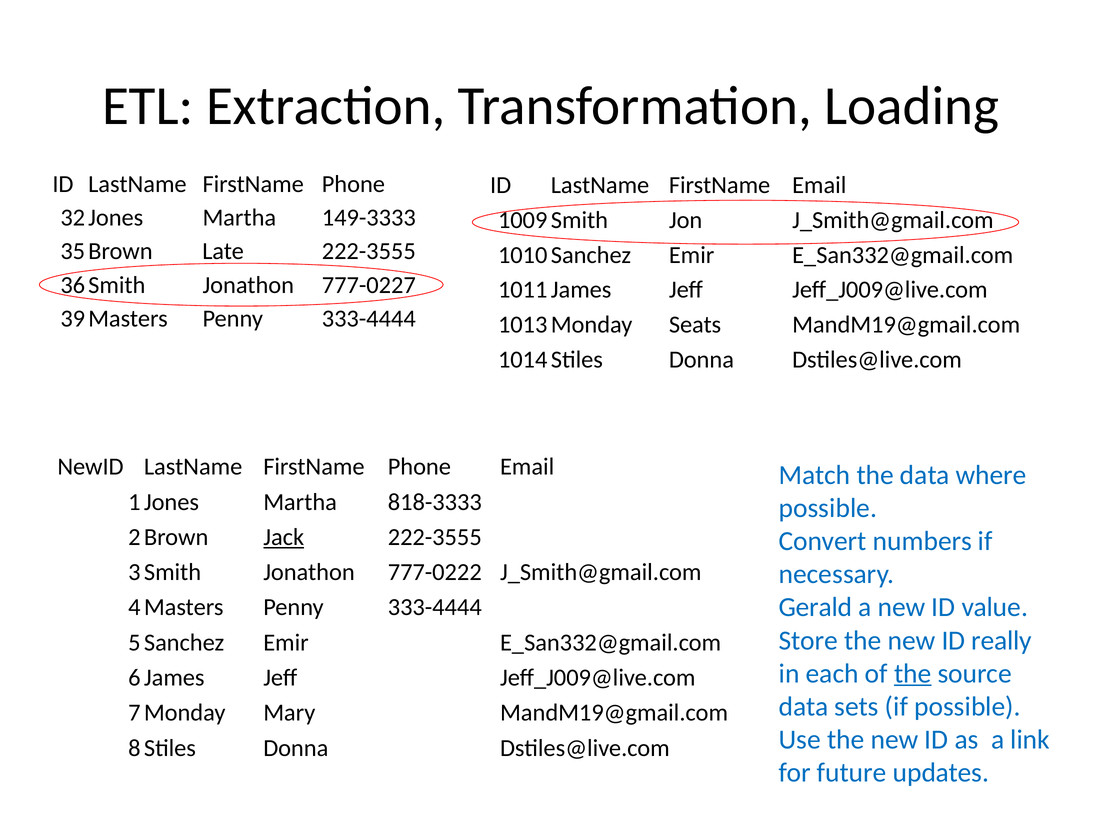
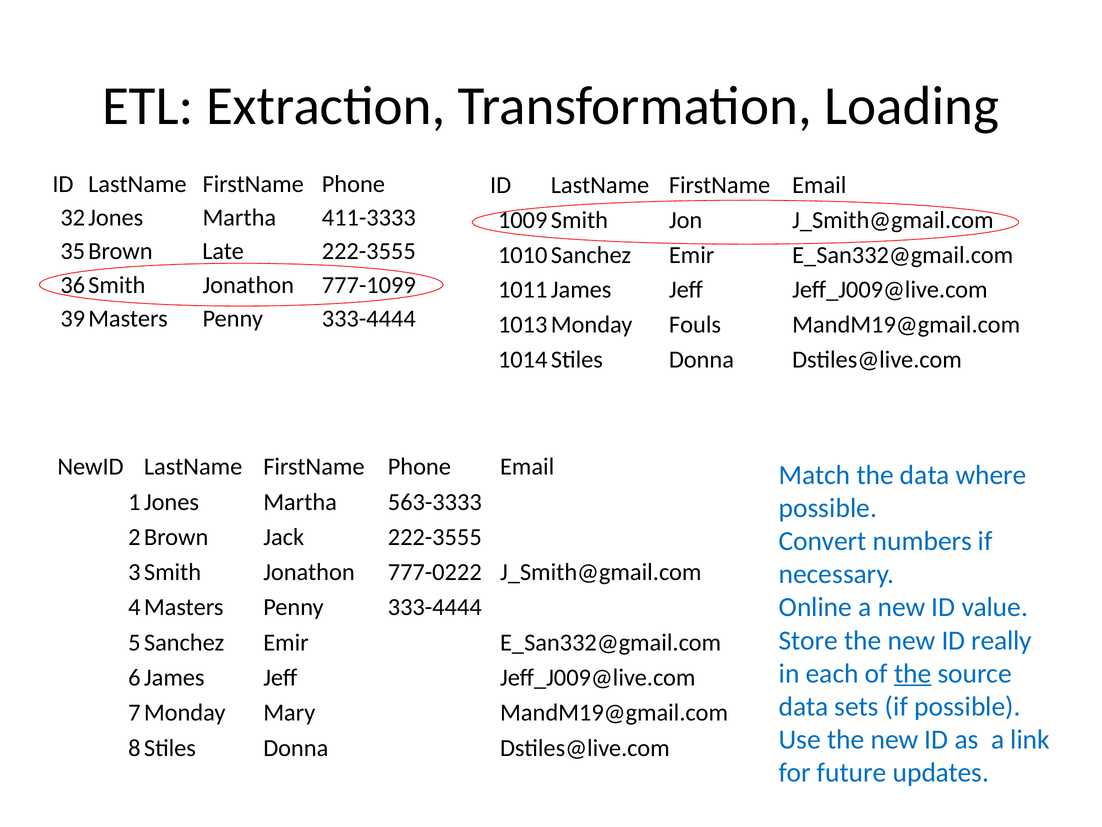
149-3333: 149-3333 -> 411-3333 (369, 218)
777-0227: 777-0227 -> 777-1099 (369, 285)
Seats: Seats -> Fouls (695, 325)
818-3333: 818-3333 -> 563-3333 (435, 502)
Jack underline: present -> none (284, 537)
Gerald: Gerald -> Online (815, 607)
